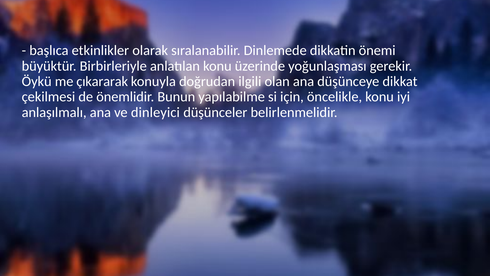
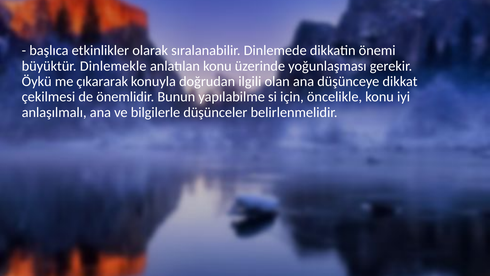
Birbirleriyle: Birbirleriyle -> Dinlemekle (113, 66)
dinleyici: dinleyici -> bilgilerle (156, 112)
